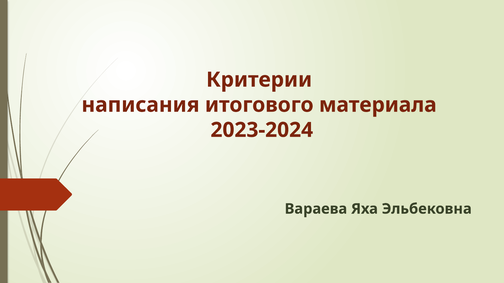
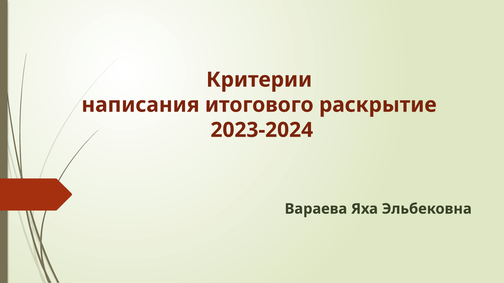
материала: материала -> раскрытие (378, 105)
